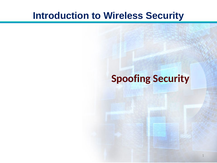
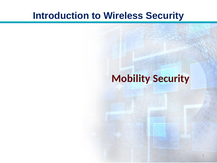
Spoofing: Spoofing -> Mobility (131, 78)
